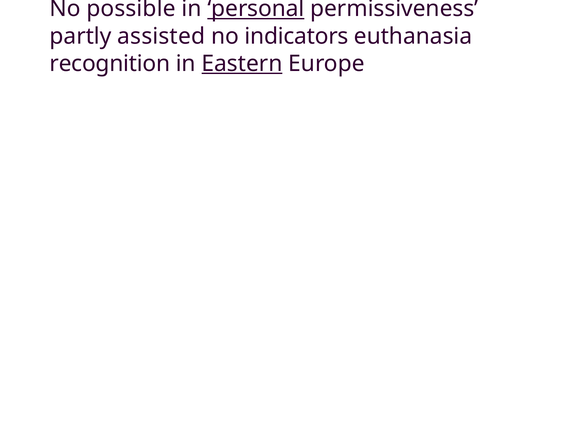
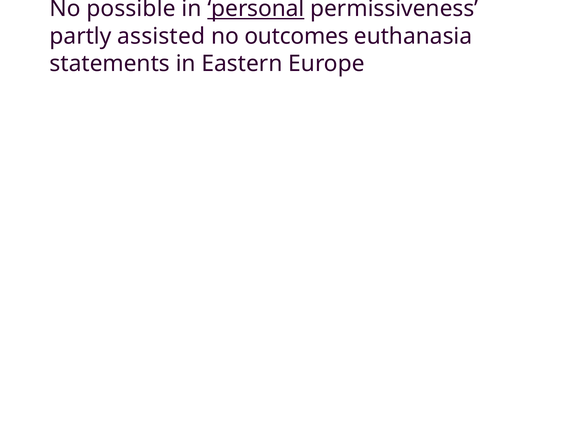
indicators: indicators -> outcomes (297, 36)
recognition: recognition -> statements (110, 63)
Eastern underline: present -> none (242, 63)
